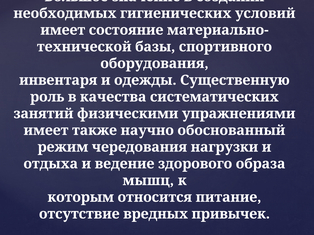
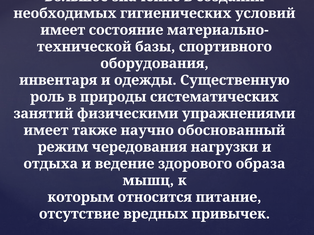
качества: качества -> природы (113, 97)
